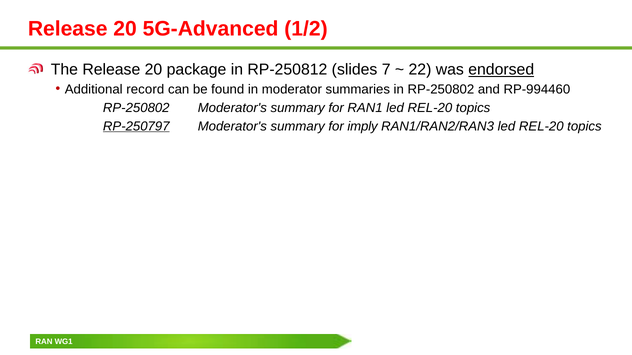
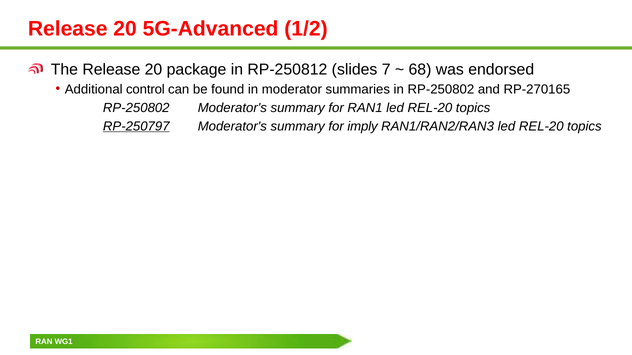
22: 22 -> 68 (420, 70)
endorsed underline: present -> none (501, 70)
record: record -> control (145, 89)
RP-994460: RP-994460 -> RP-270165 (537, 89)
